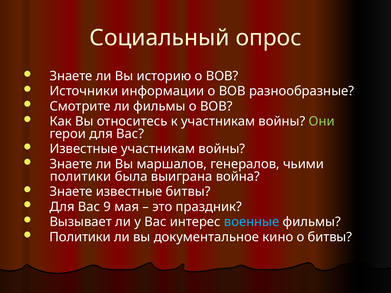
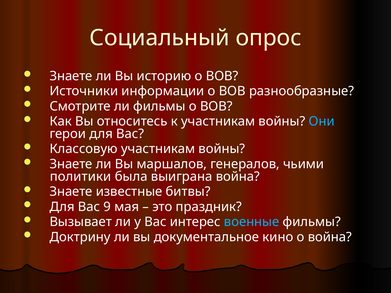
Они colour: light green -> light blue (322, 121)
Известные: Известные -> Классовую (84, 149)
Политики: Политики -> Доктрину (80, 237)
о битвы: битвы -> война (330, 237)
